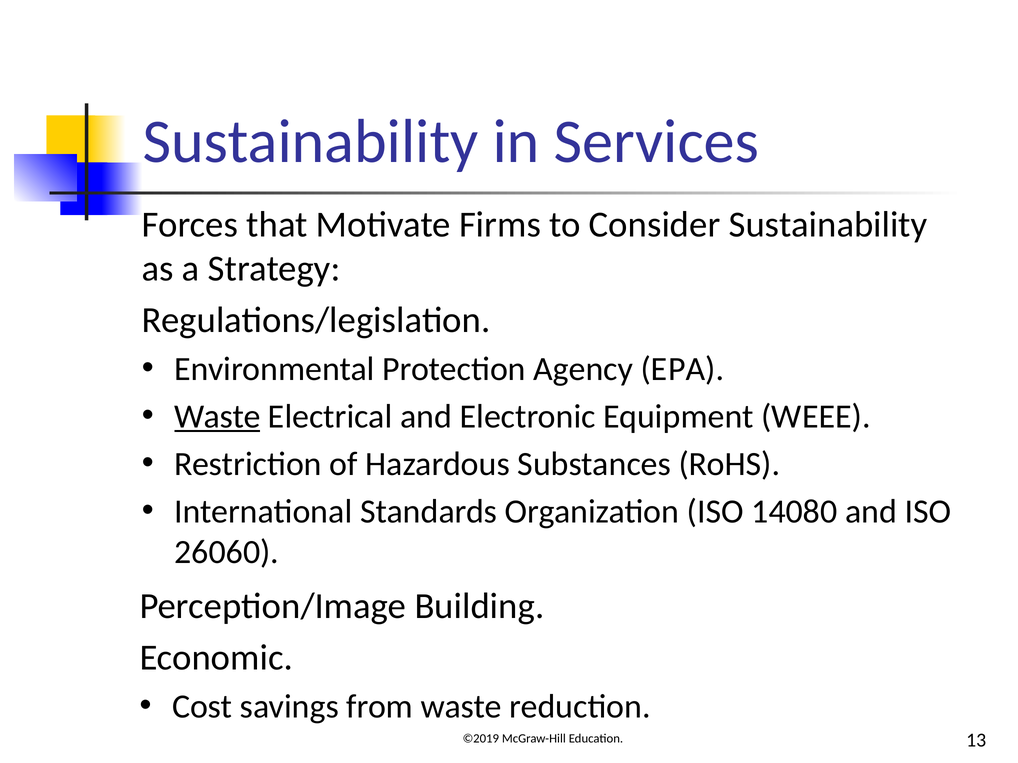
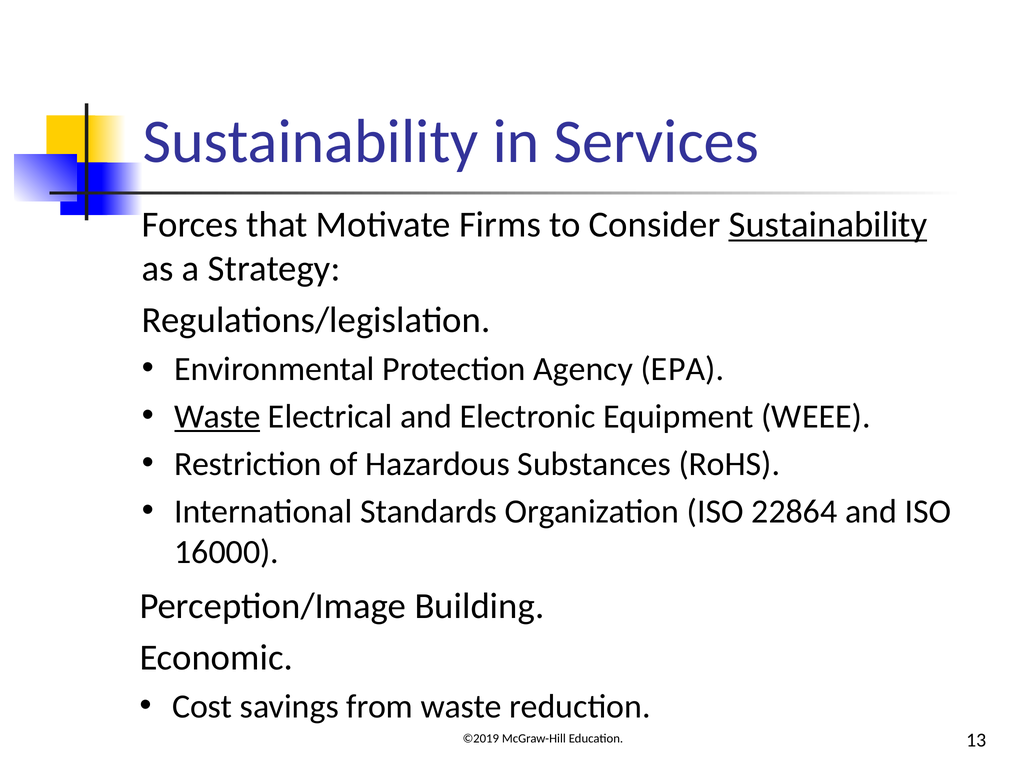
Sustainability underline: none -> present (828, 225)
14080: 14080 -> 22864 (794, 512)
26060: 26060 -> 16000 (227, 553)
